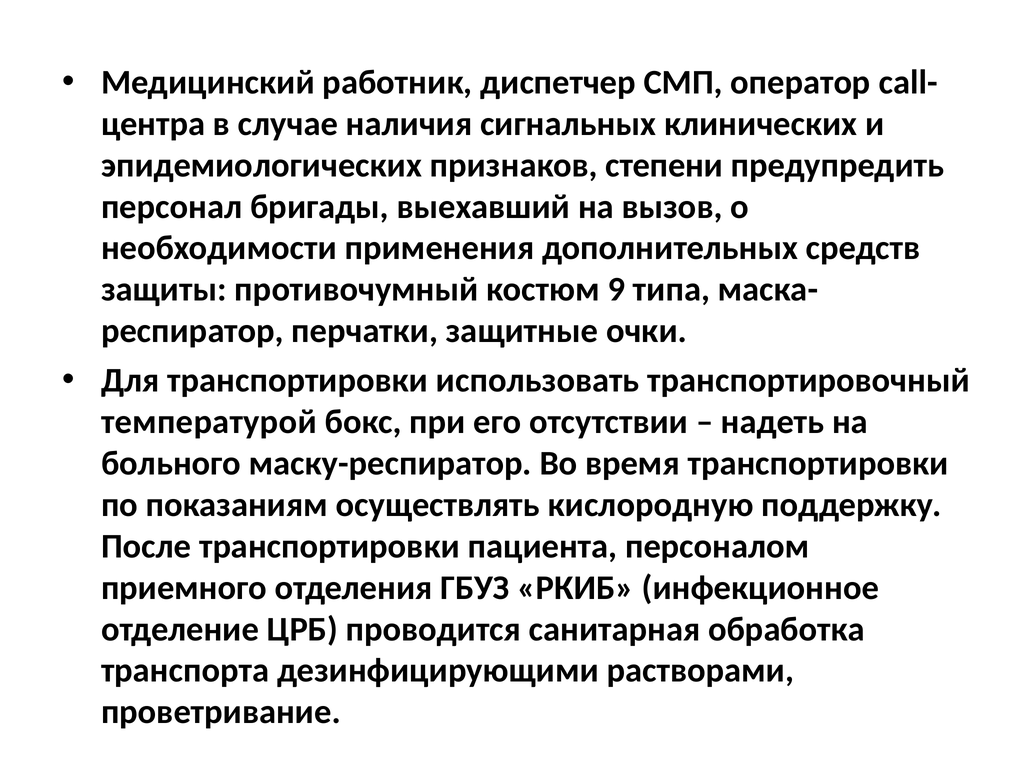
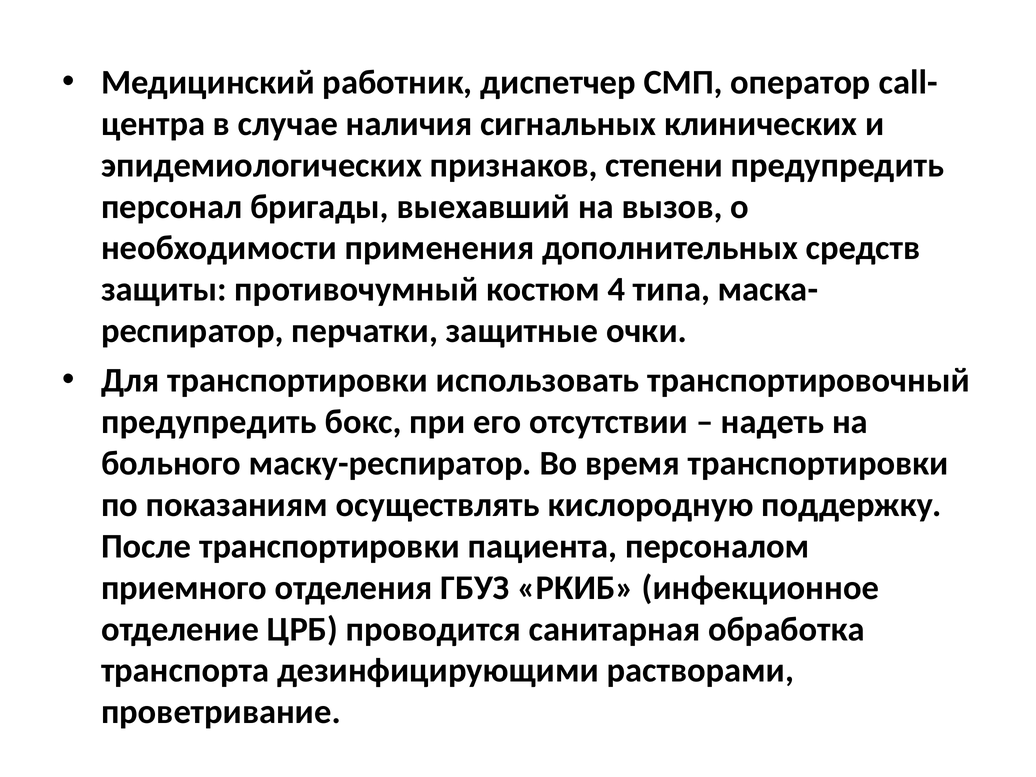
9: 9 -> 4 (616, 290)
температурой: температурой -> предупредить (209, 422)
